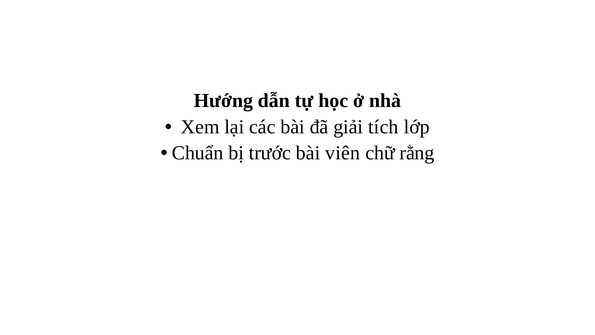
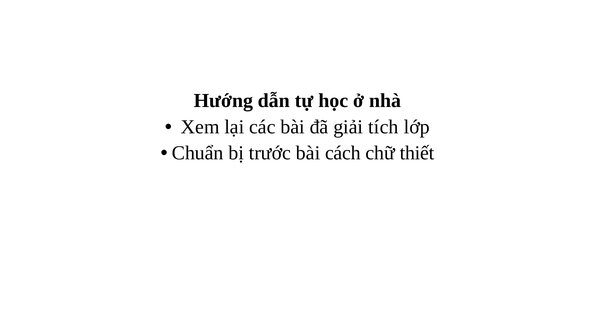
viên: viên -> cách (343, 153)
rằng: rằng -> thiết (417, 153)
